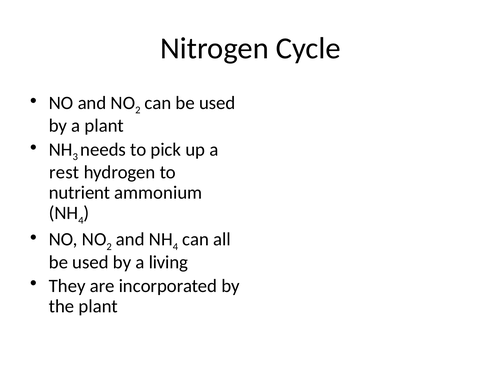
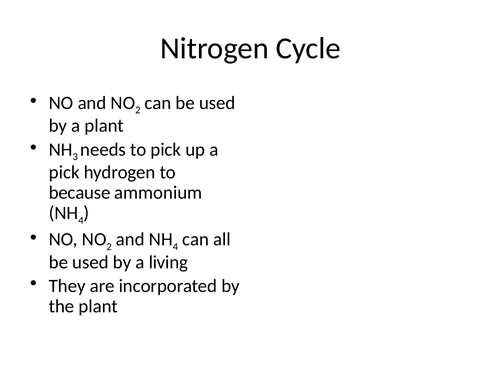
rest: rest -> pick (64, 172)
nutrient: nutrient -> because (80, 193)
